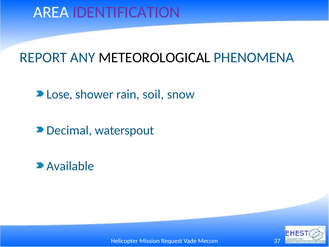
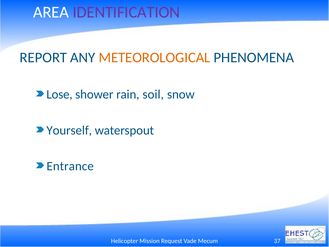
METEOROLOGICAL colour: black -> orange (154, 57)
Decimal: Decimal -> Yourself (69, 130)
Available: Available -> Entrance (70, 166)
